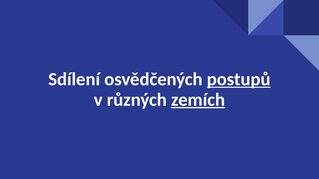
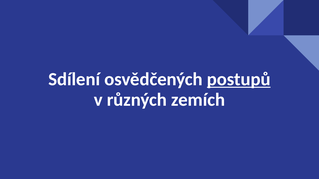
zemích underline: present -> none (198, 100)
